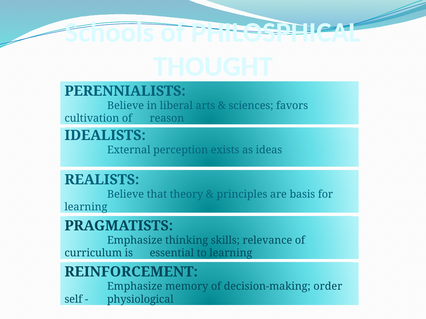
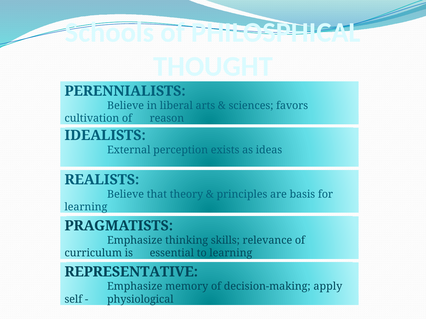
REINFORCEMENT: REINFORCEMENT -> REPRESENTATIVE (131, 272)
order: order -> apply (328, 287)
